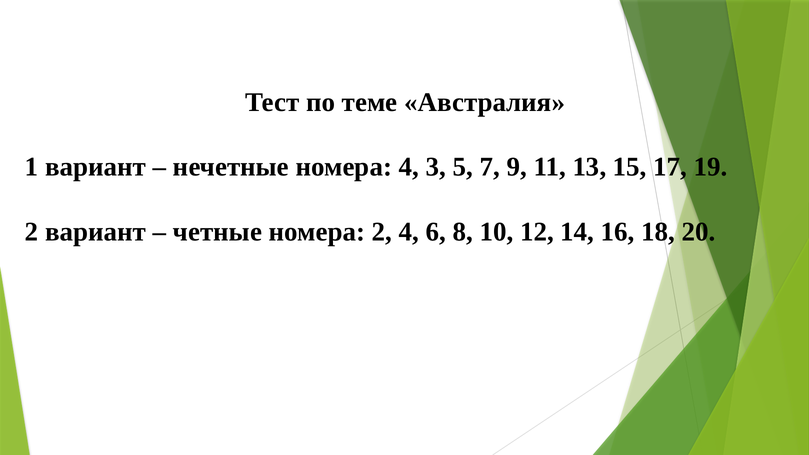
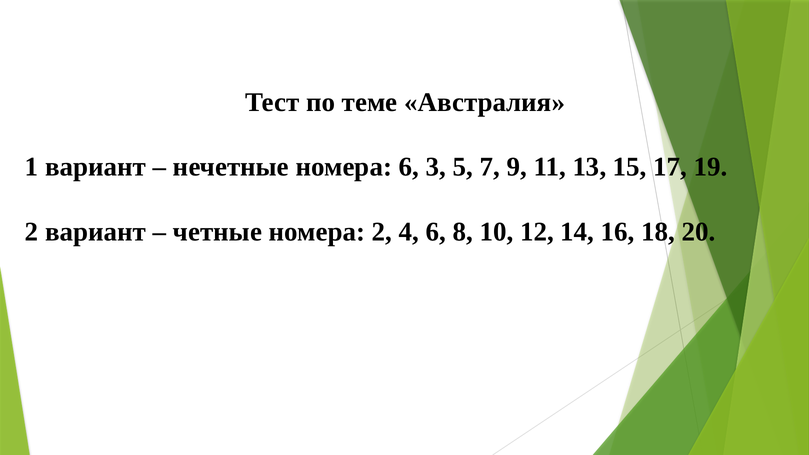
номера 4: 4 -> 6 (409, 167)
